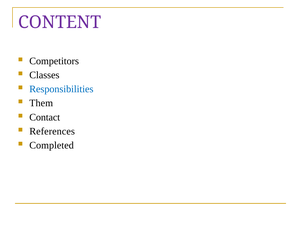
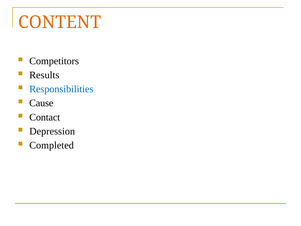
CONTENT colour: purple -> orange (60, 22)
Classes: Classes -> Results (44, 75)
Them: Them -> Cause (41, 103)
References: References -> Depression (52, 131)
